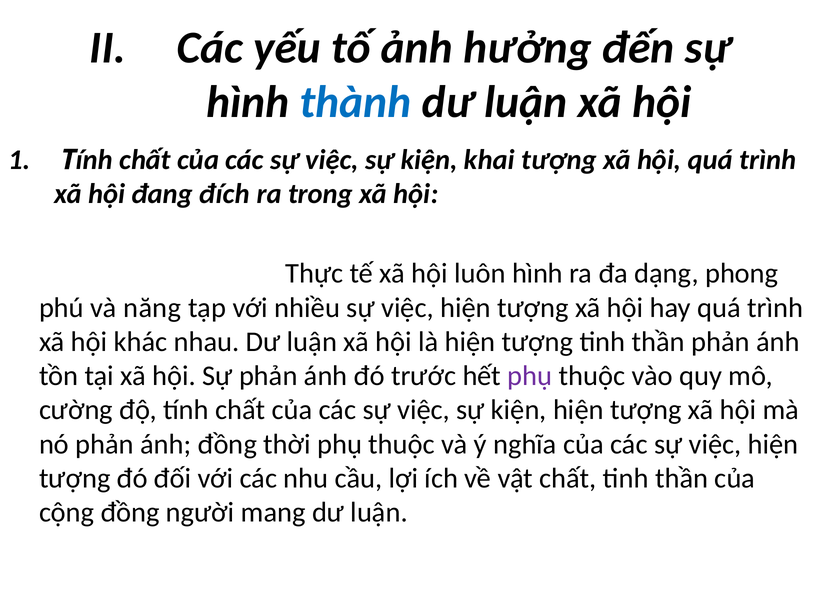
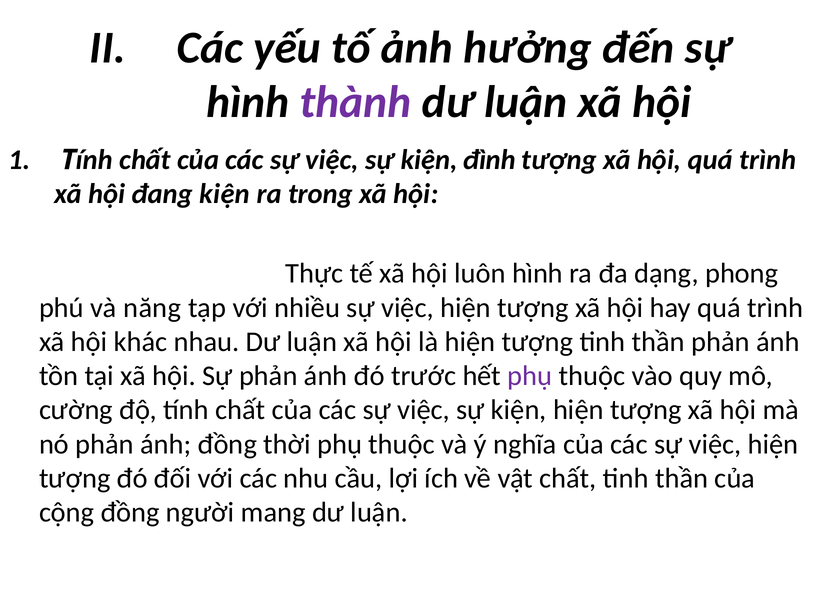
thành colour: blue -> purple (355, 102)
khai: khai -> đình (490, 160)
đang đích: đích -> kiện (225, 194)
